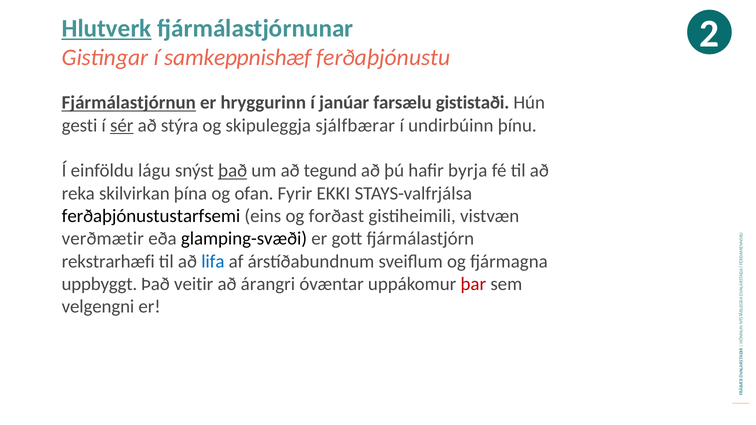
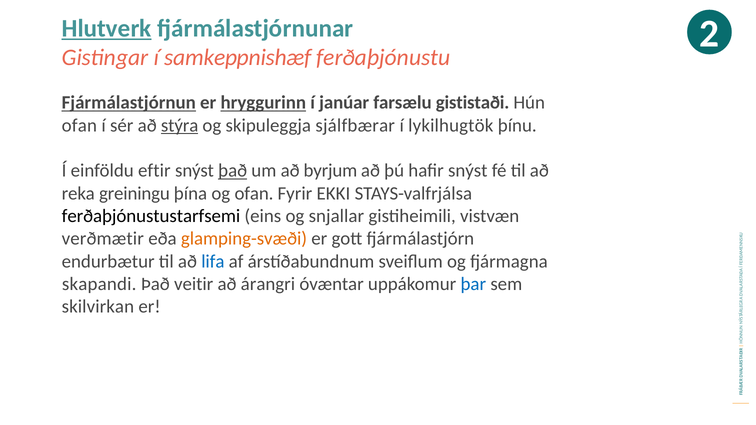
hryggurinn underline: none -> present (263, 103)
gesti: gesti -> ofan (79, 125)
sér underline: present -> none (122, 125)
stýra underline: none -> present (180, 125)
undirbúinn: undirbúinn -> lykilhugtök (451, 125)
lágu: lágu -> eftir (154, 171)
tegund: tegund -> byrjum (330, 171)
hafir byrja: byrja -> snýst (468, 171)
skilvirkan: skilvirkan -> greiningu (134, 194)
forðast: forðast -> snjallar (336, 216)
glamping-svæði colour: black -> orange (244, 239)
rekstrarhæfi: rekstrarhæfi -> endurbætur (108, 262)
uppbyggt: uppbyggt -> skapandi (99, 284)
þar colour: red -> blue (473, 284)
velgengni: velgengni -> skilvirkan (98, 307)
